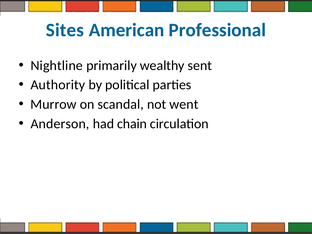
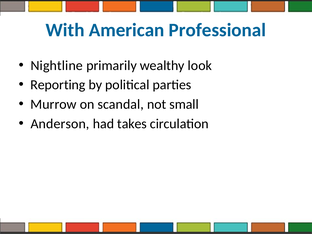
Sites: Sites -> With (65, 30)
sent: sent -> look (200, 65)
Authority: Authority -> Reporting (58, 85)
went: went -> small (184, 104)
chain: chain -> takes (132, 124)
